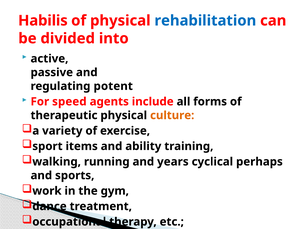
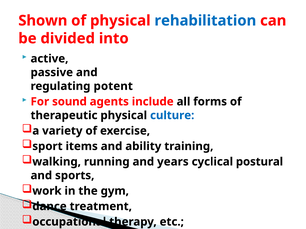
Habilis: Habilis -> Shown (43, 21)
speed: speed -> sound (69, 102)
culture colour: orange -> blue (172, 116)
perhaps: perhaps -> postural (259, 162)
